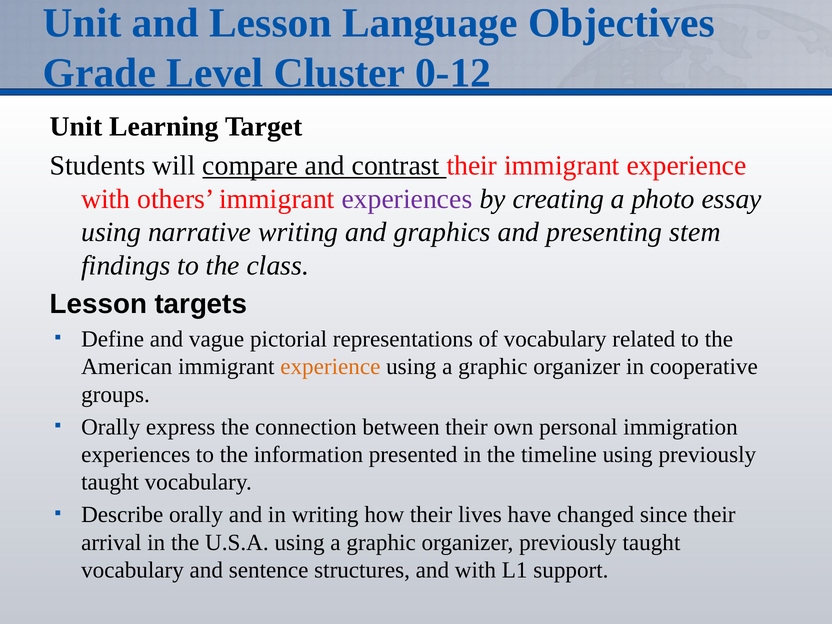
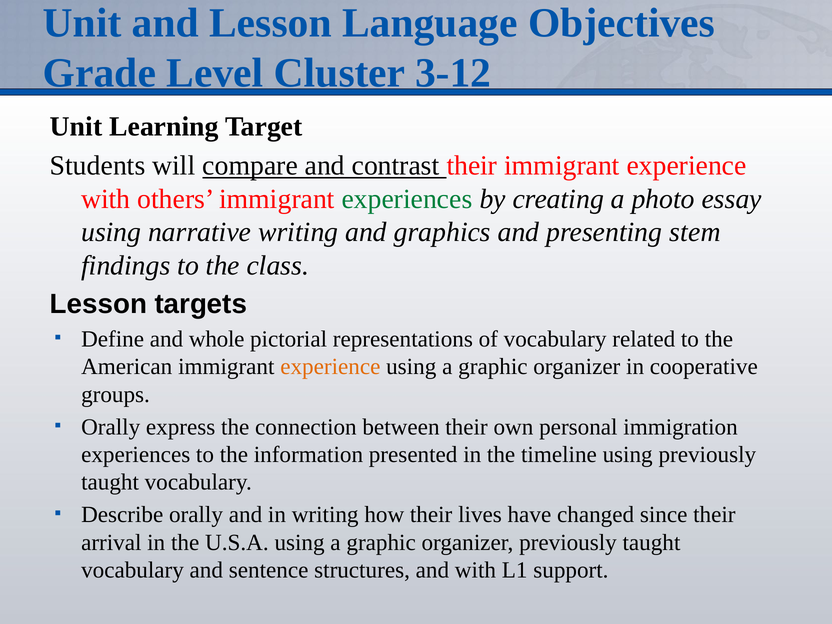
0-12: 0-12 -> 3-12 (453, 73)
experiences colour: purple -> green (407, 199)
vague: vague -> whole (217, 339)
